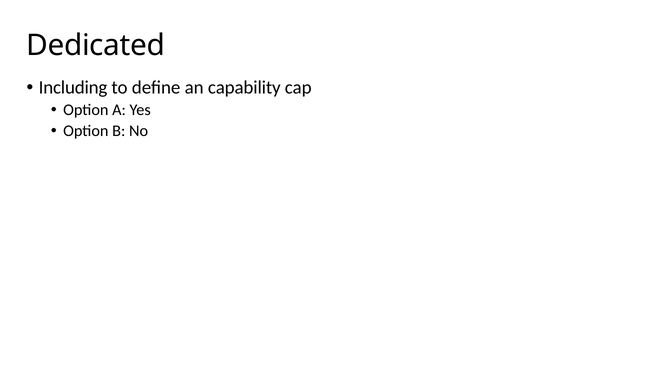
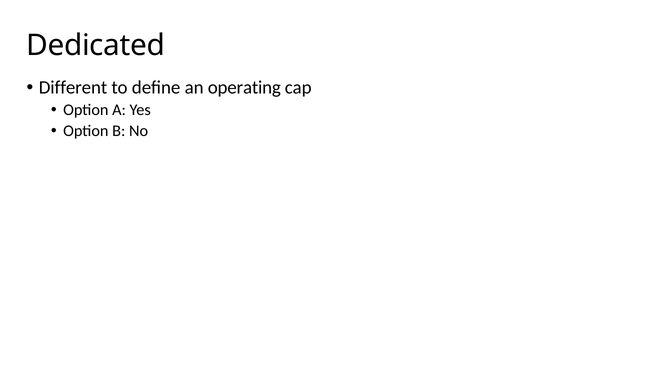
Including: Including -> Different (73, 88)
capability: capability -> operating (244, 88)
